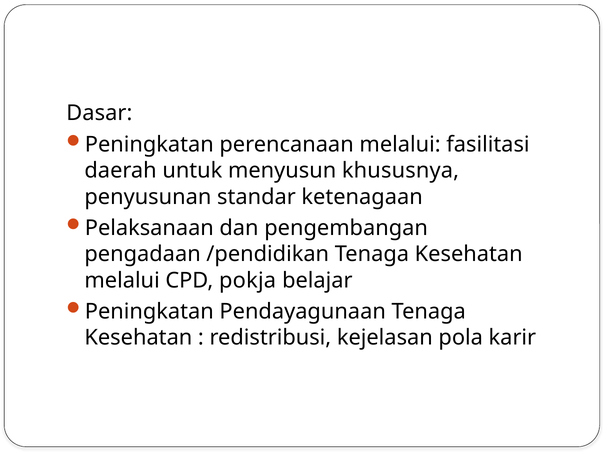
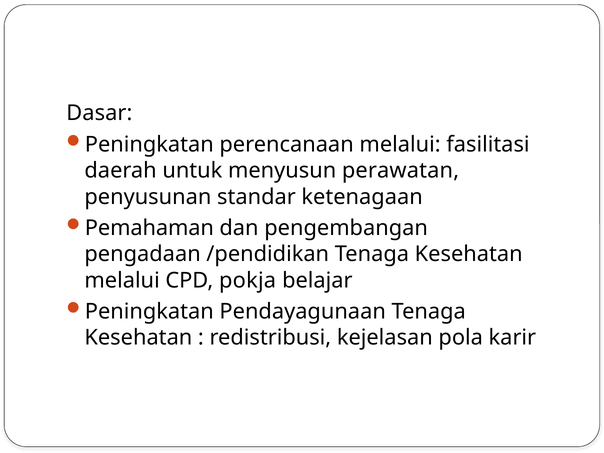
khususnya: khususnya -> perawatan (400, 171)
Pelaksanaan: Pelaksanaan -> Pemahaman (149, 228)
